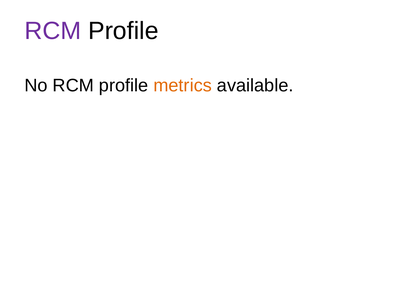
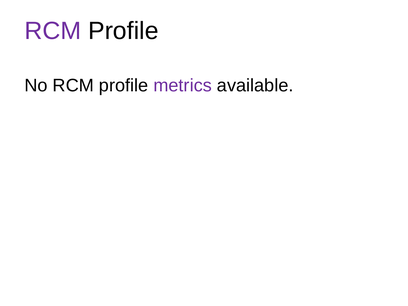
metrics colour: orange -> purple (183, 86)
